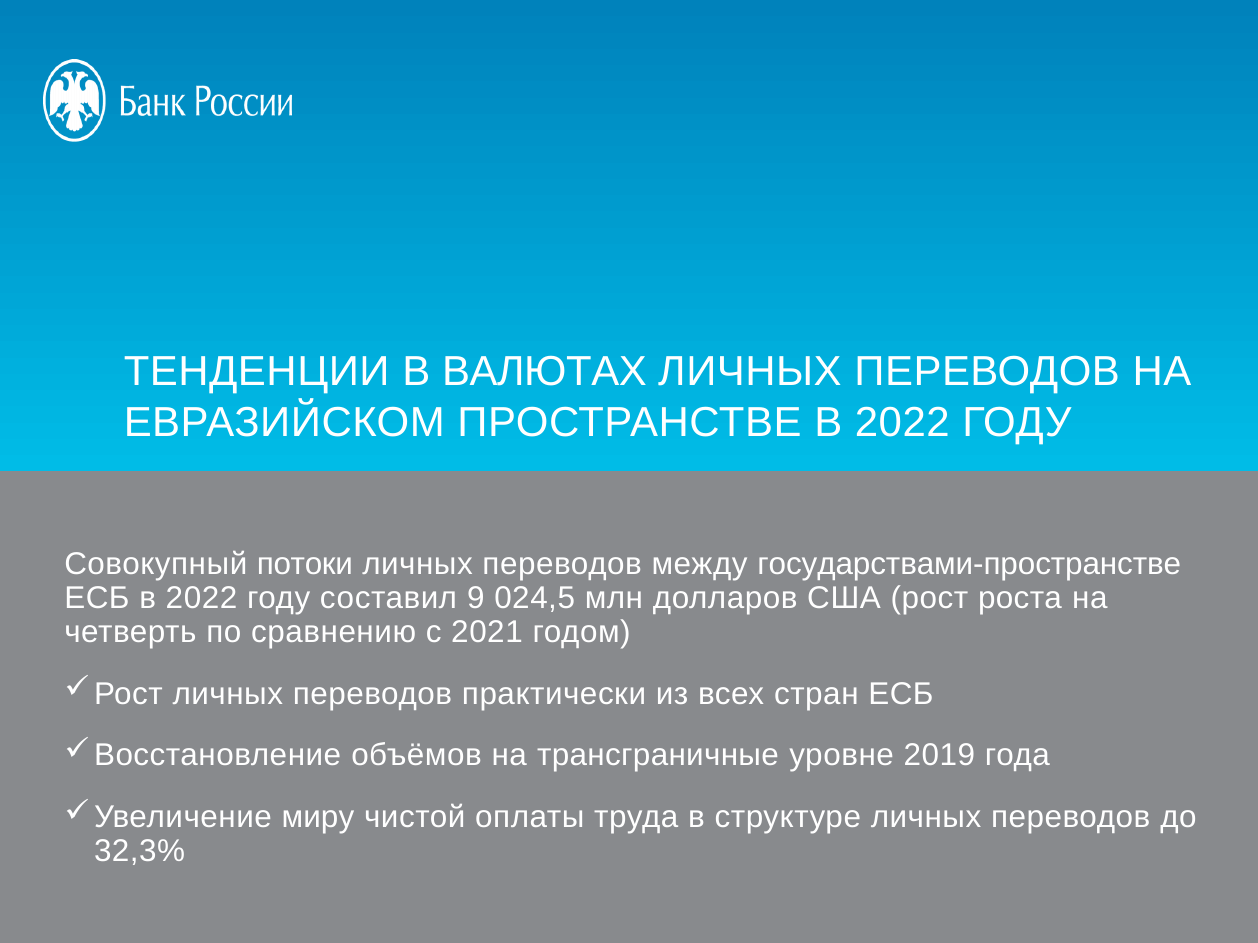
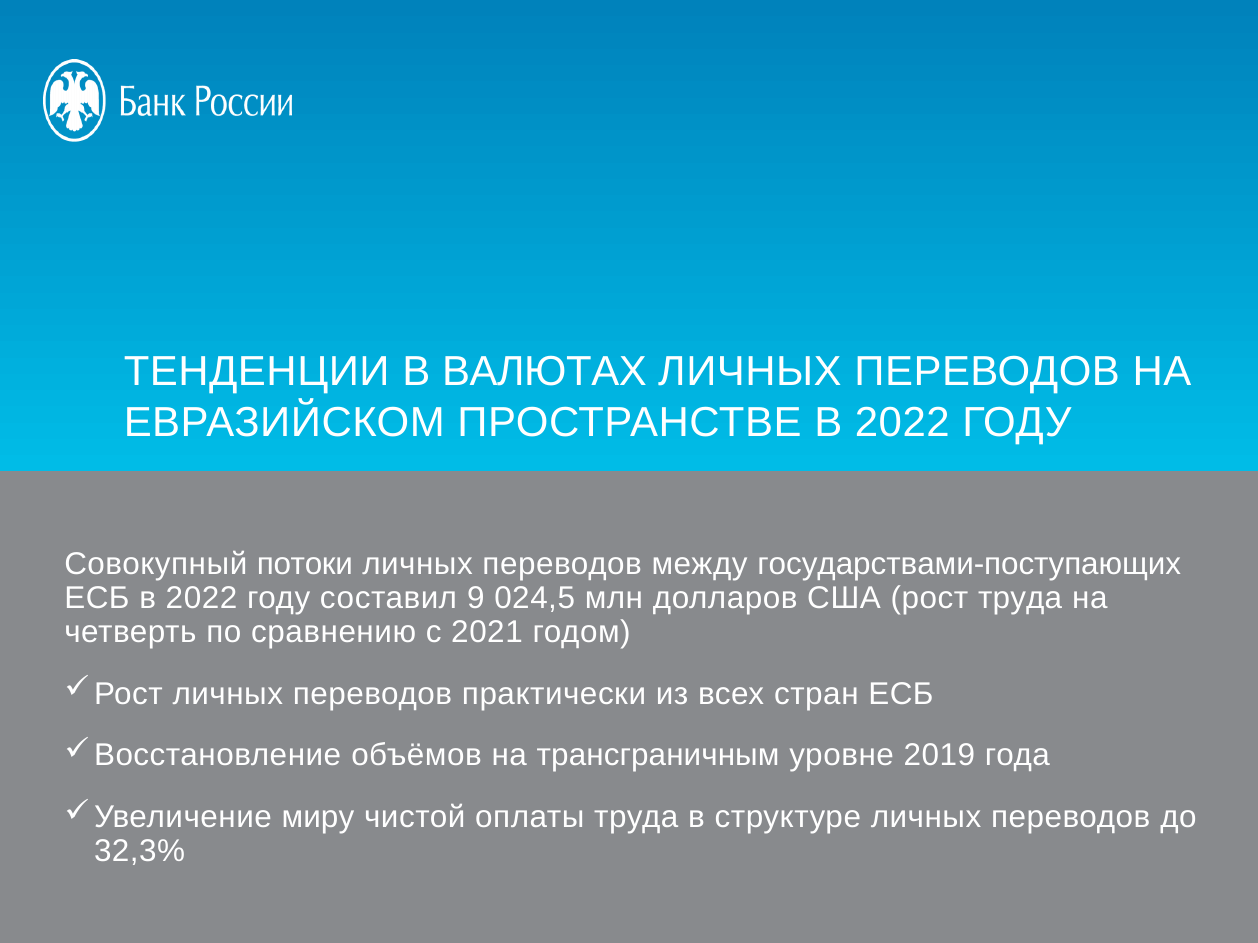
государствами-пространстве: государствами-пространстве -> государствами-поступающих (969, 564)
рост роста: роста -> труда (1020, 598)
трансграничные: трансграничные -> трансграничным (658, 756)
